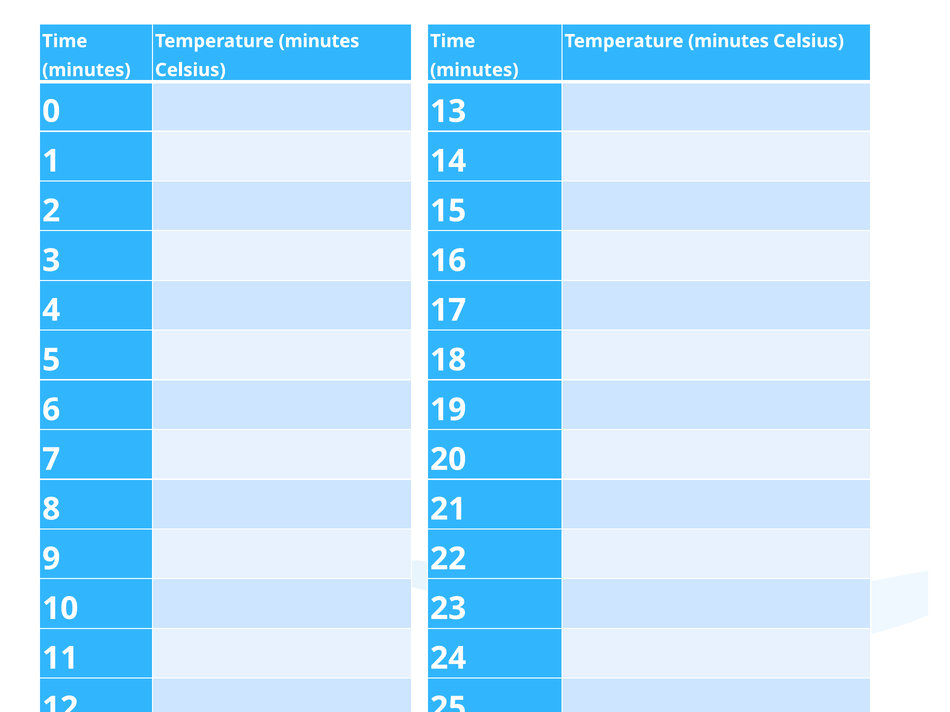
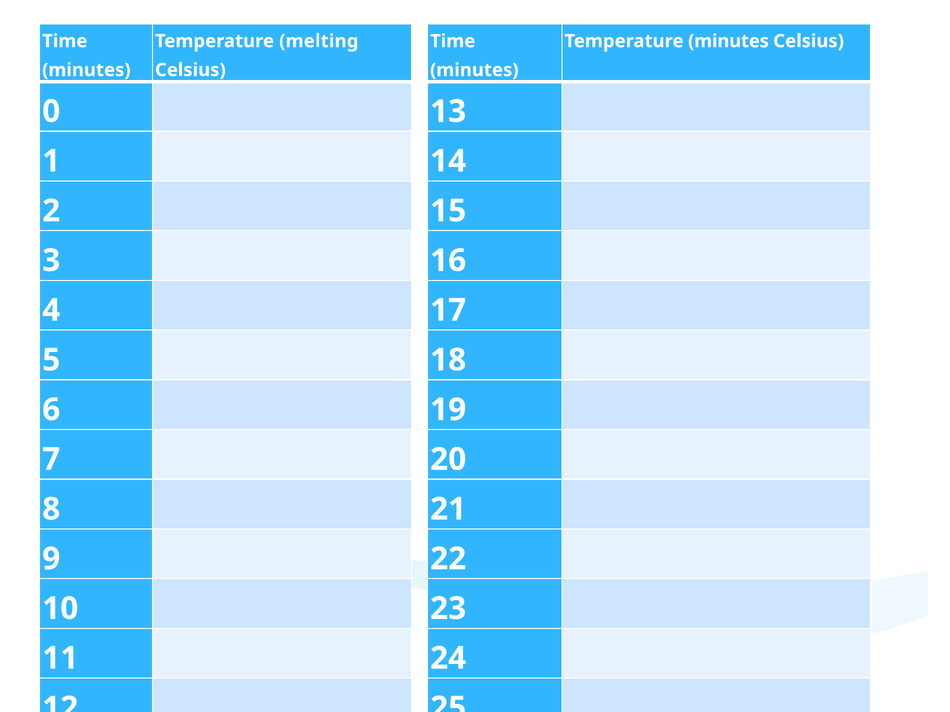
minutes: minutes -> melting (319, 41)
